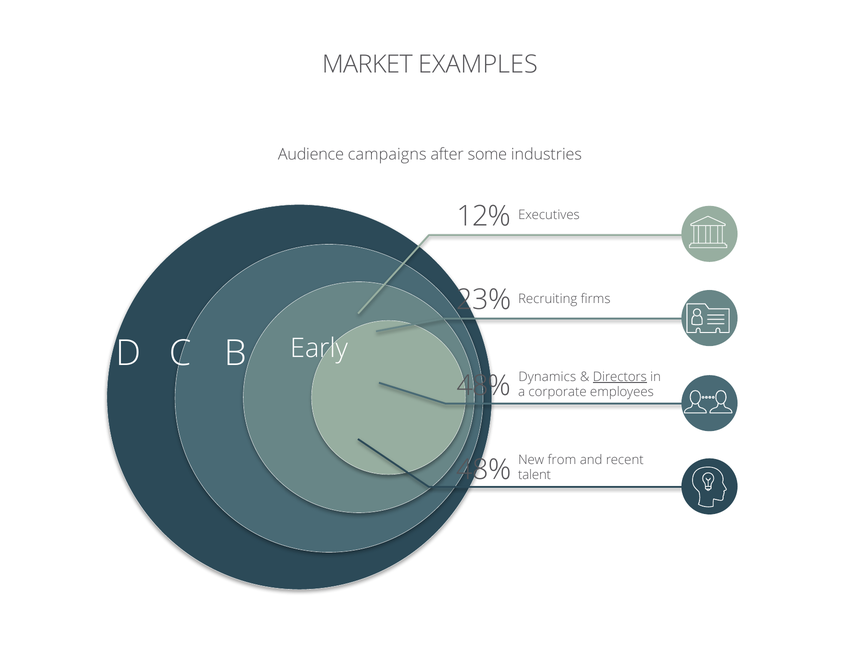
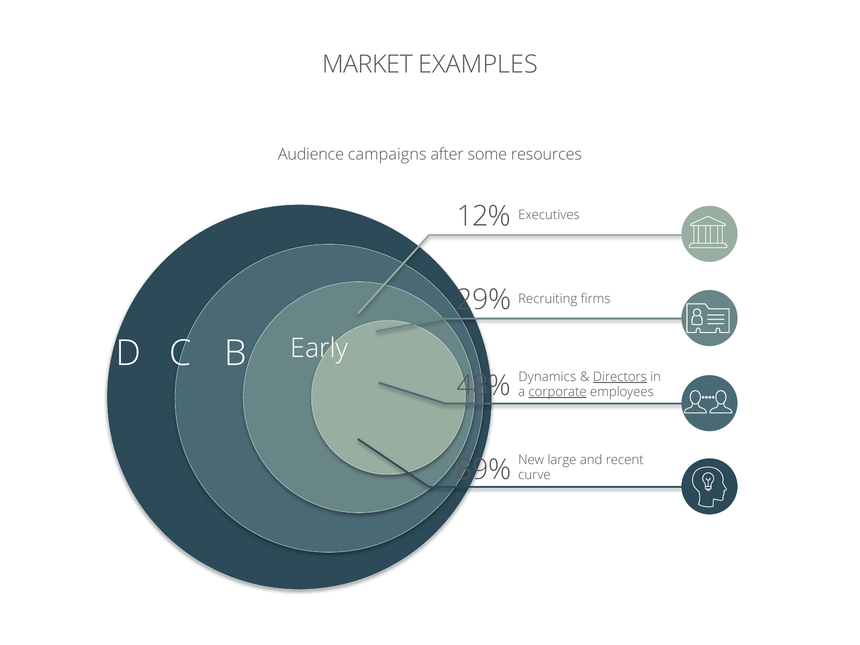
industries: industries -> resources (546, 154)
23%: 23% -> 29% (484, 300)
corporate underline: none -> present (558, 392)
from: from -> large (562, 460)
48%: 48% -> 89% (484, 470)
talent: talent -> curve (534, 475)
